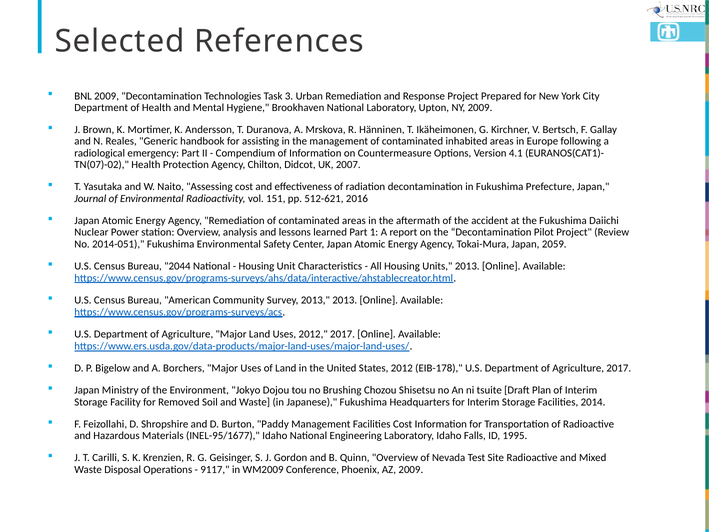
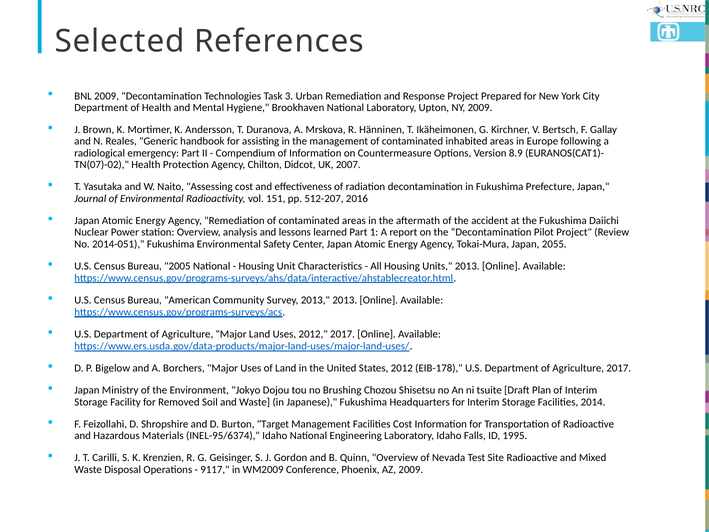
4.1: 4.1 -> 8.9 (516, 153)
512-621: 512-621 -> 512-207 (324, 198)
2059: 2059 -> 2055 (554, 244)
2044: 2044 -> 2005 (177, 266)
Paddy: Paddy -> Target (273, 424)
INEL-95/1677: INEL-95/1677 -> INEL-95/6374 (223, 436)
